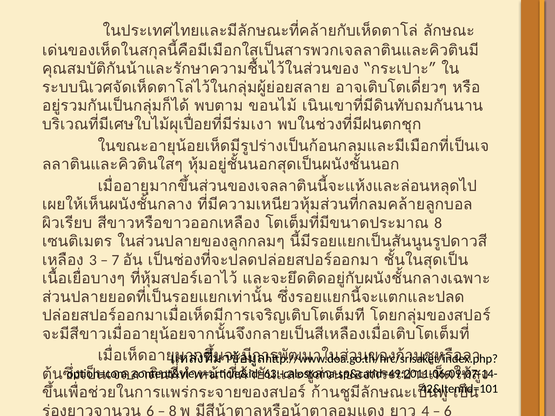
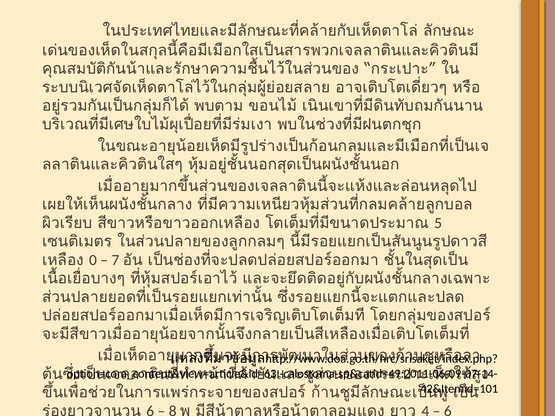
8: 8 -> 5 (438, 223)
3: 3 -> 0 (93, 260)
